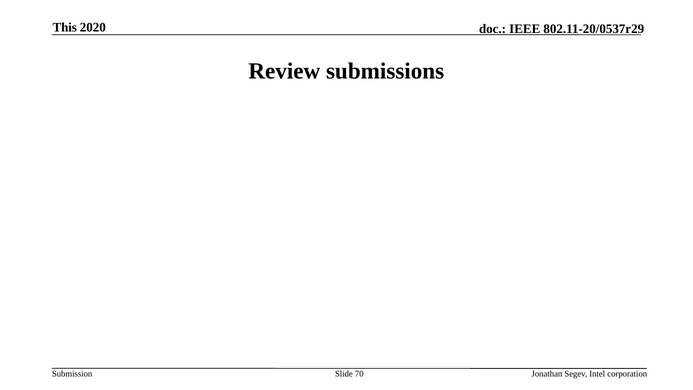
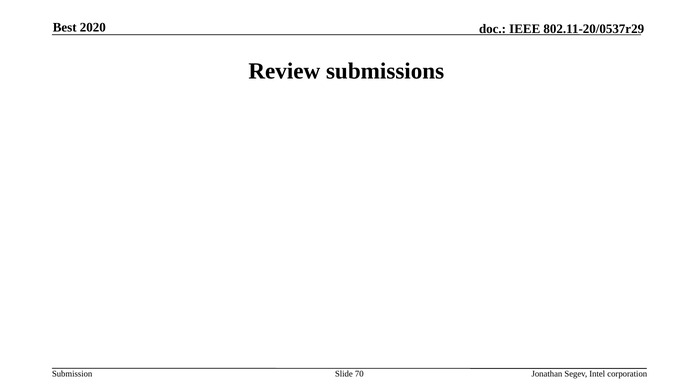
This: This -> Best (65, 28)
